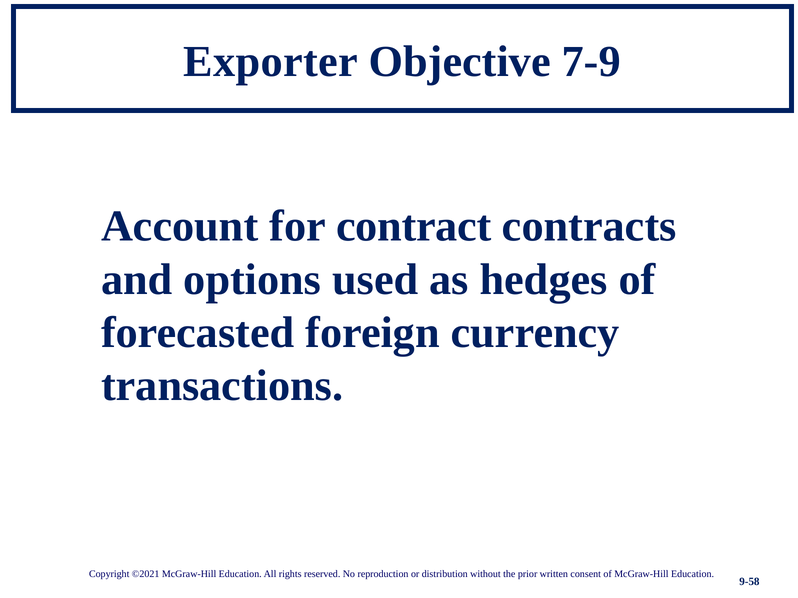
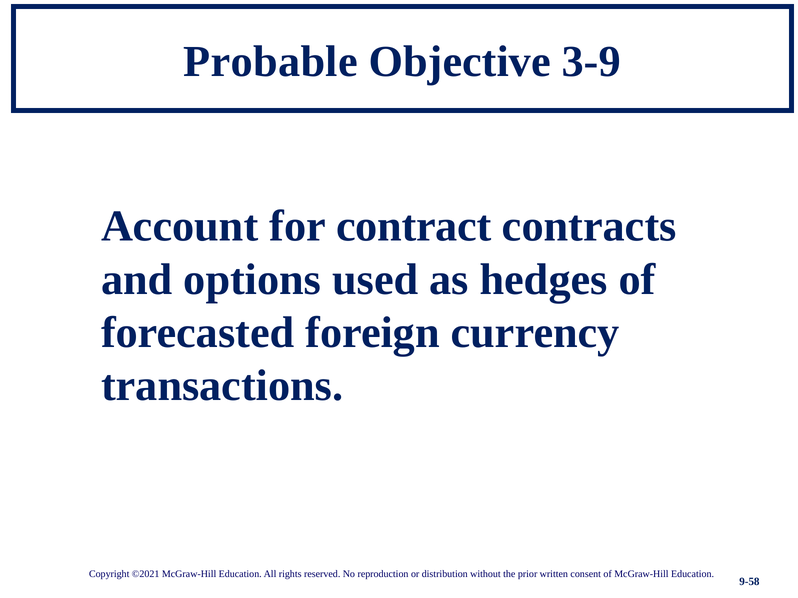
Exporter: Exporter -> Probable (271, 62)
7-9: 7-9 -> 3-9 (591, 62)
